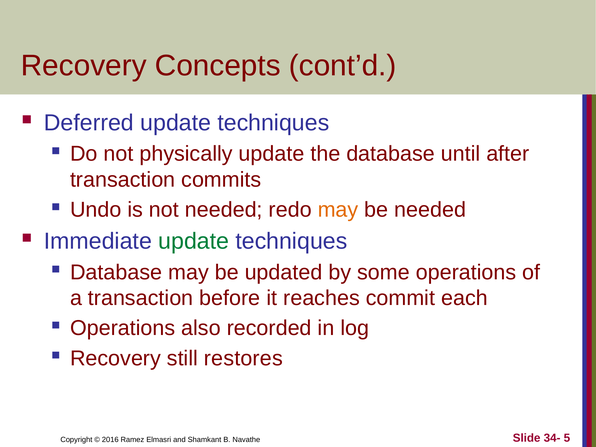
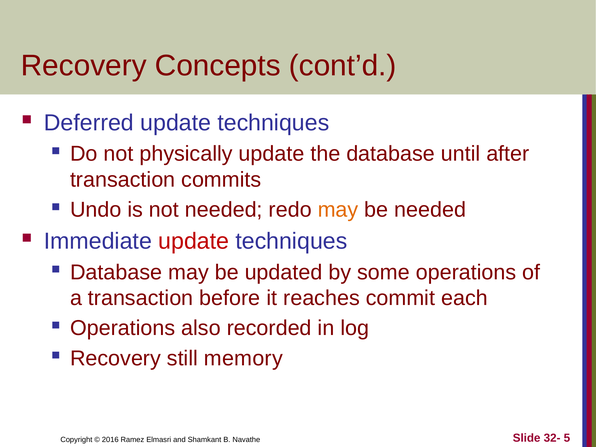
update colour: green -> red (194, 241)
restores: restores -> memory (243, 358)
34-: 34- -> 32- (552, 438)
